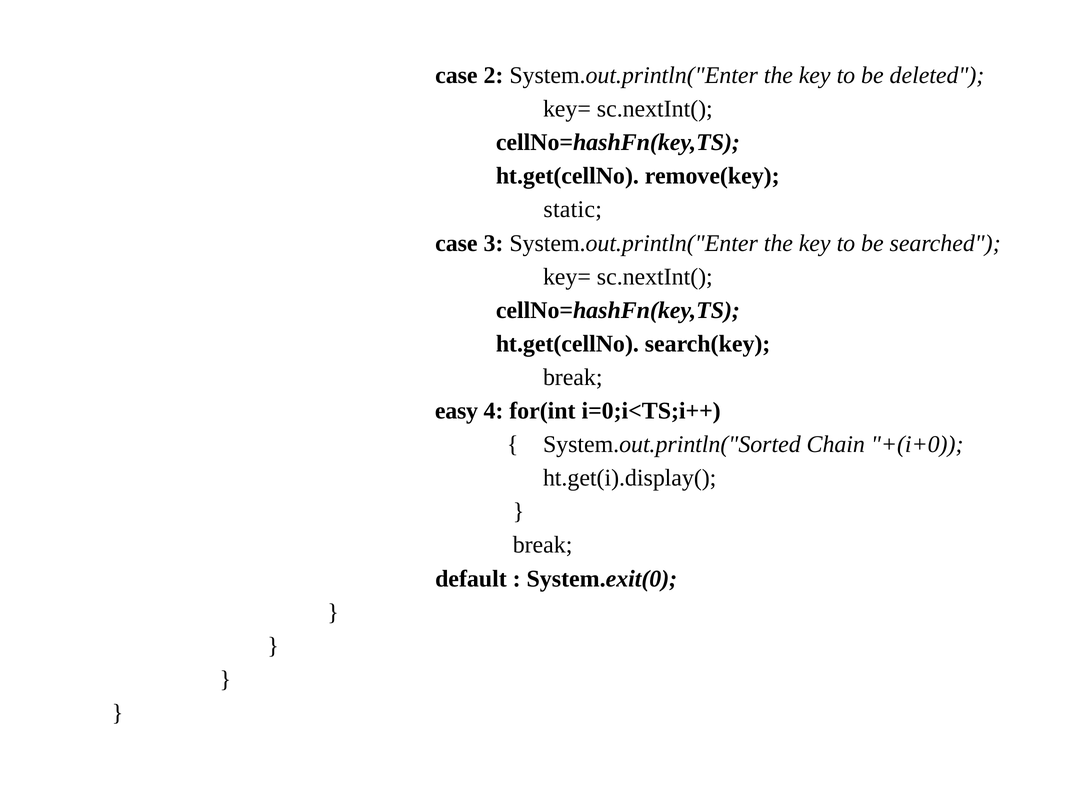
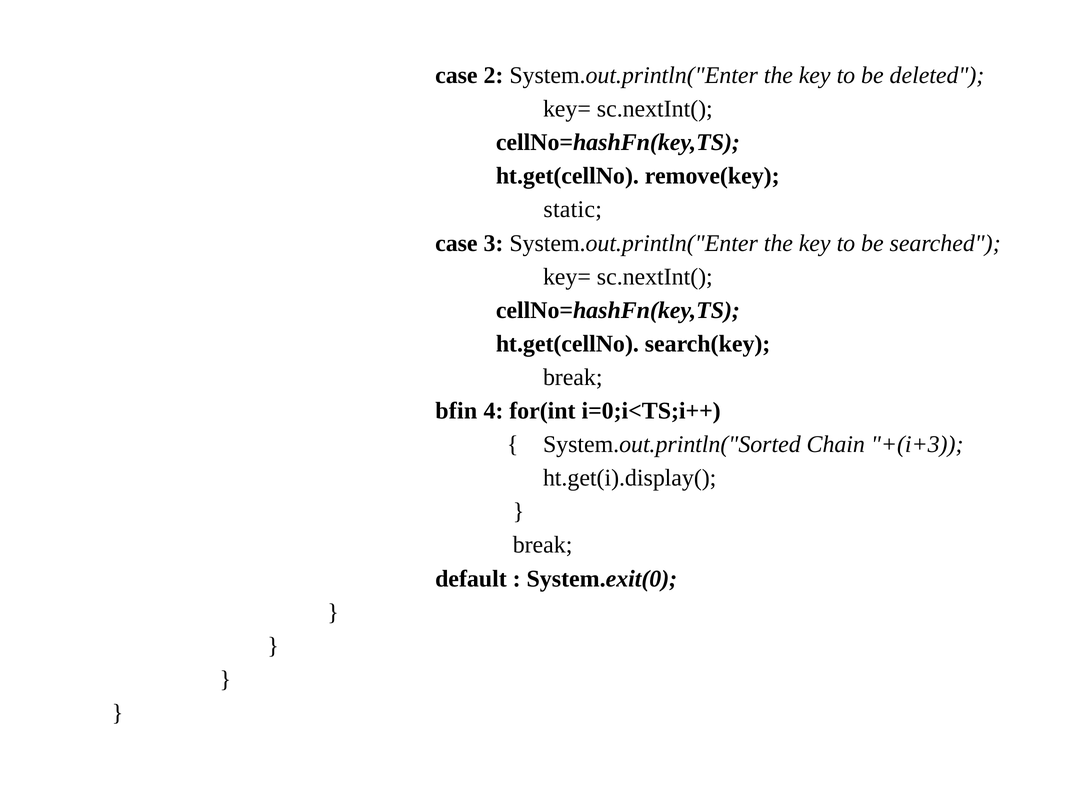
easy: easy -> bfin (456, 411)
+(i+0: +(i+0 -> +(i+3 (917, 444)
